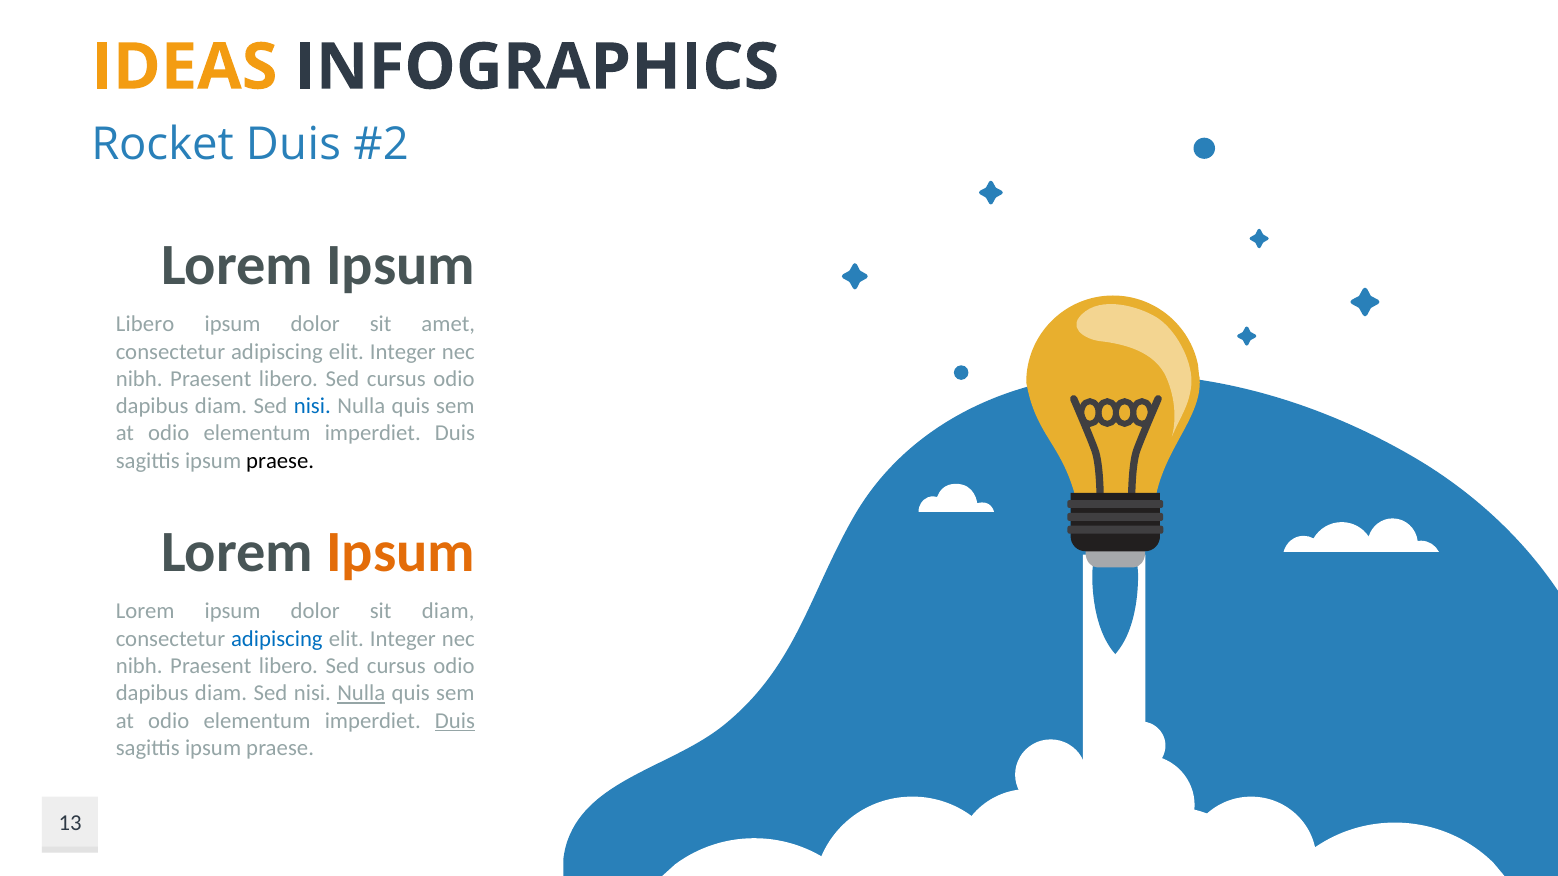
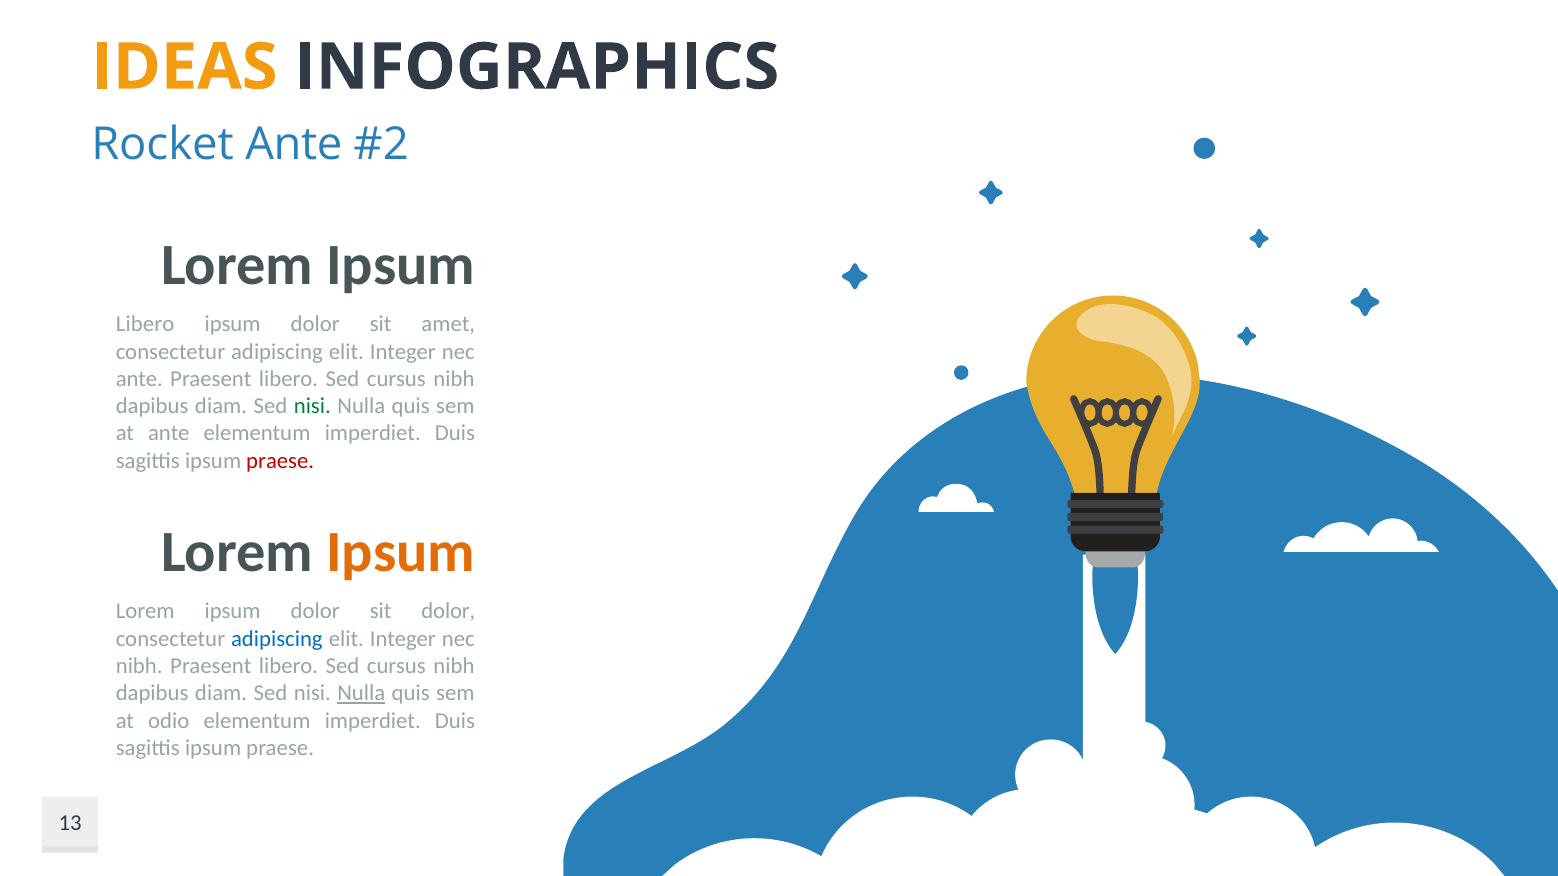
Rocket Duis: Duis -> Ante (294, 144)
nibh: nibh -> ante (139, 379)
odio: odio -> nibh (454, 379)
nisi colour: blue -> green (312, 406)
odio: odio -> ante (169, 434)
praese colour: black -> red (280, 461)
sit diam: diam -> dolor (448, 612)
odio: odio -> nibh (454, 666)
Duis underline: present -> none (455, 721)
